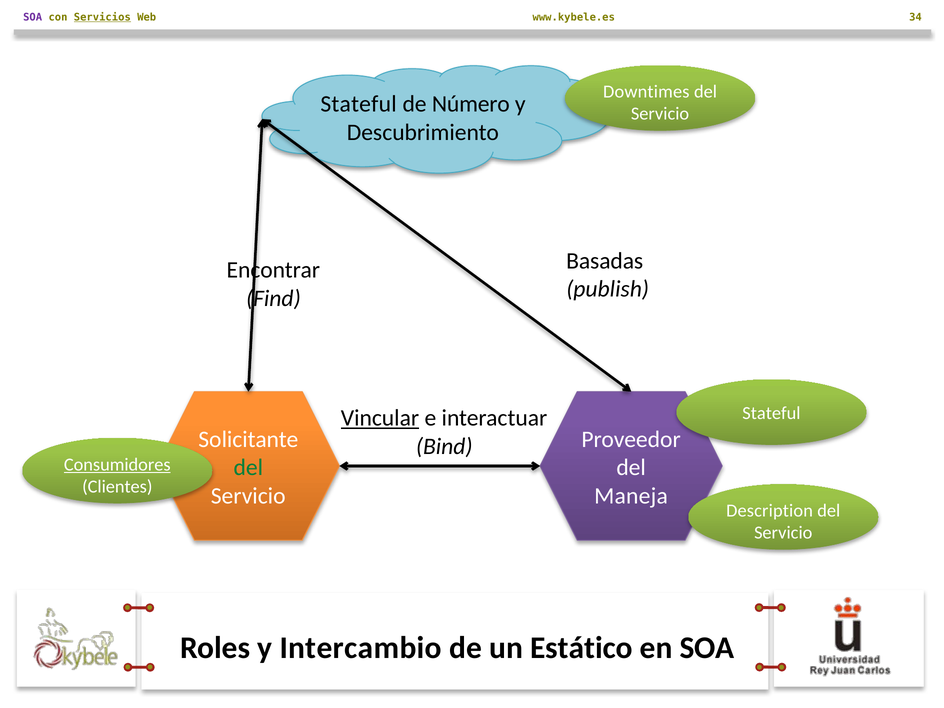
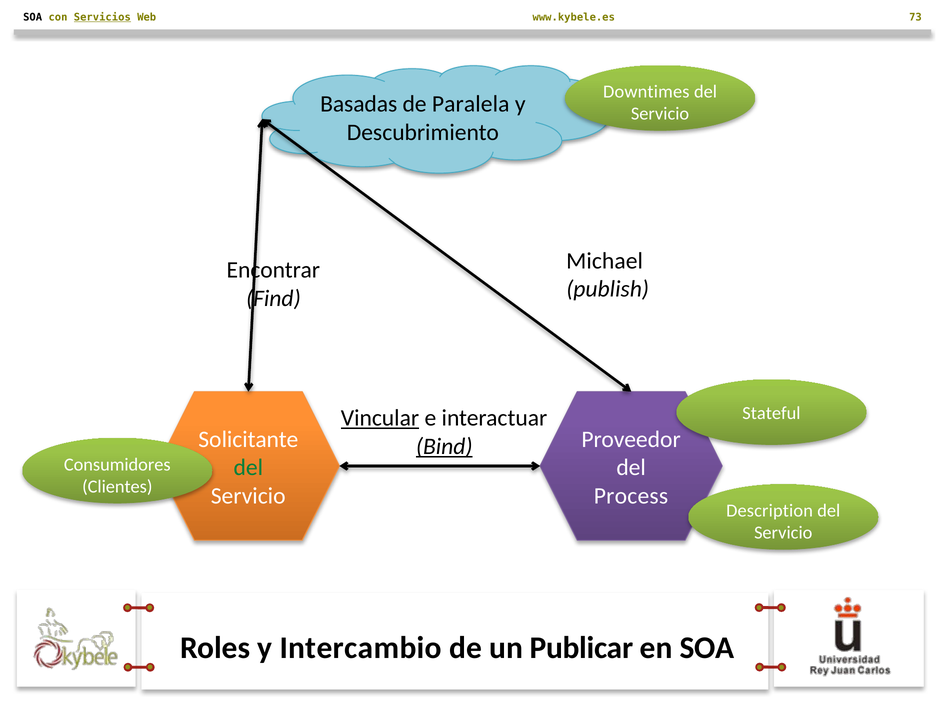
SOA colour: purple -> black (33, 17)
34: 34 -> 73 (915, 17)
Stateful: Stateful -> Basadas (359, 104)
Número: Número -> Paralela (471, 104)
Basadas: Basadas -> Michael (605, 261)
Bind underline: none -> present (444, 447)
Consumidores underline: present -> none (117, 464)
Maneja: Maneja -> Process (631, 496)
Estático: Estático -> Publicar (582, 648)
